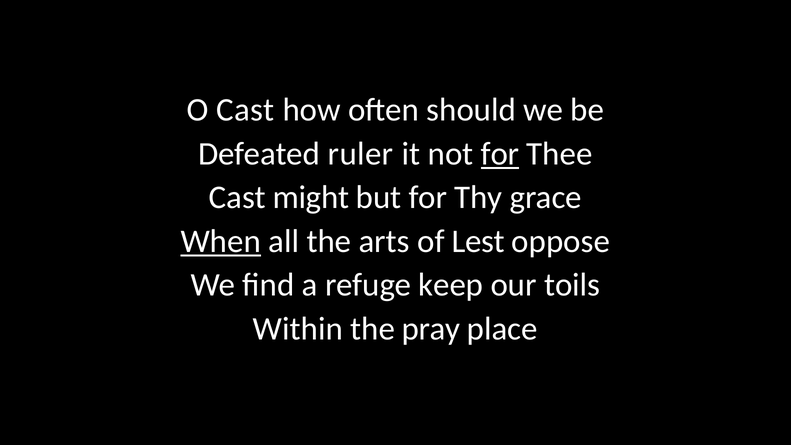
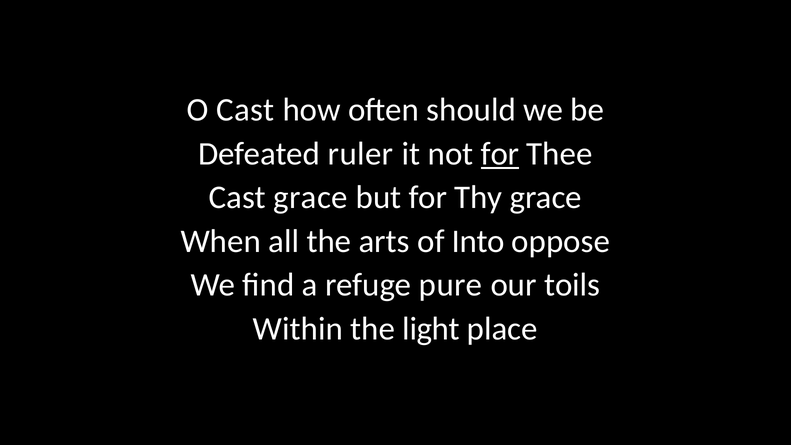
Cast might: might -> grace (311, 197)
When underline: present -> none (221, 241)
Lest: Lest -> Into (478, 241)
keep: keep -> pure (451, 285)
pray: pray -> light (431, 329)
